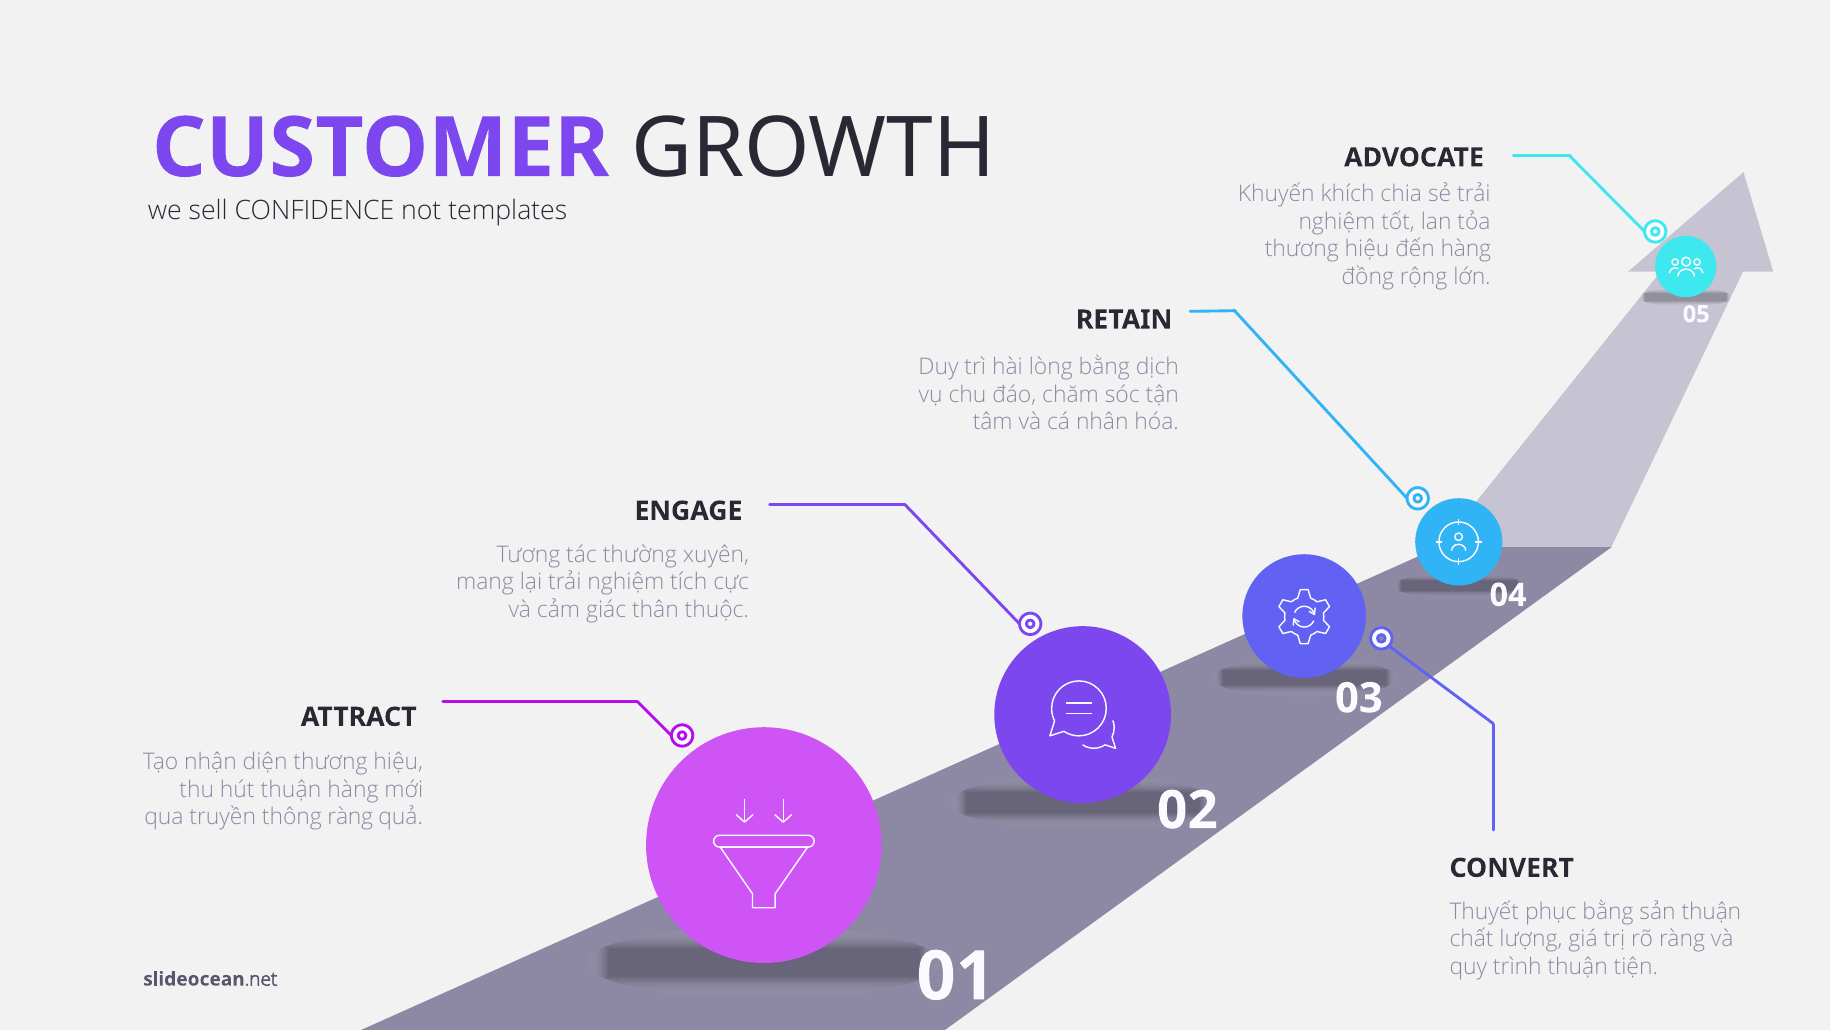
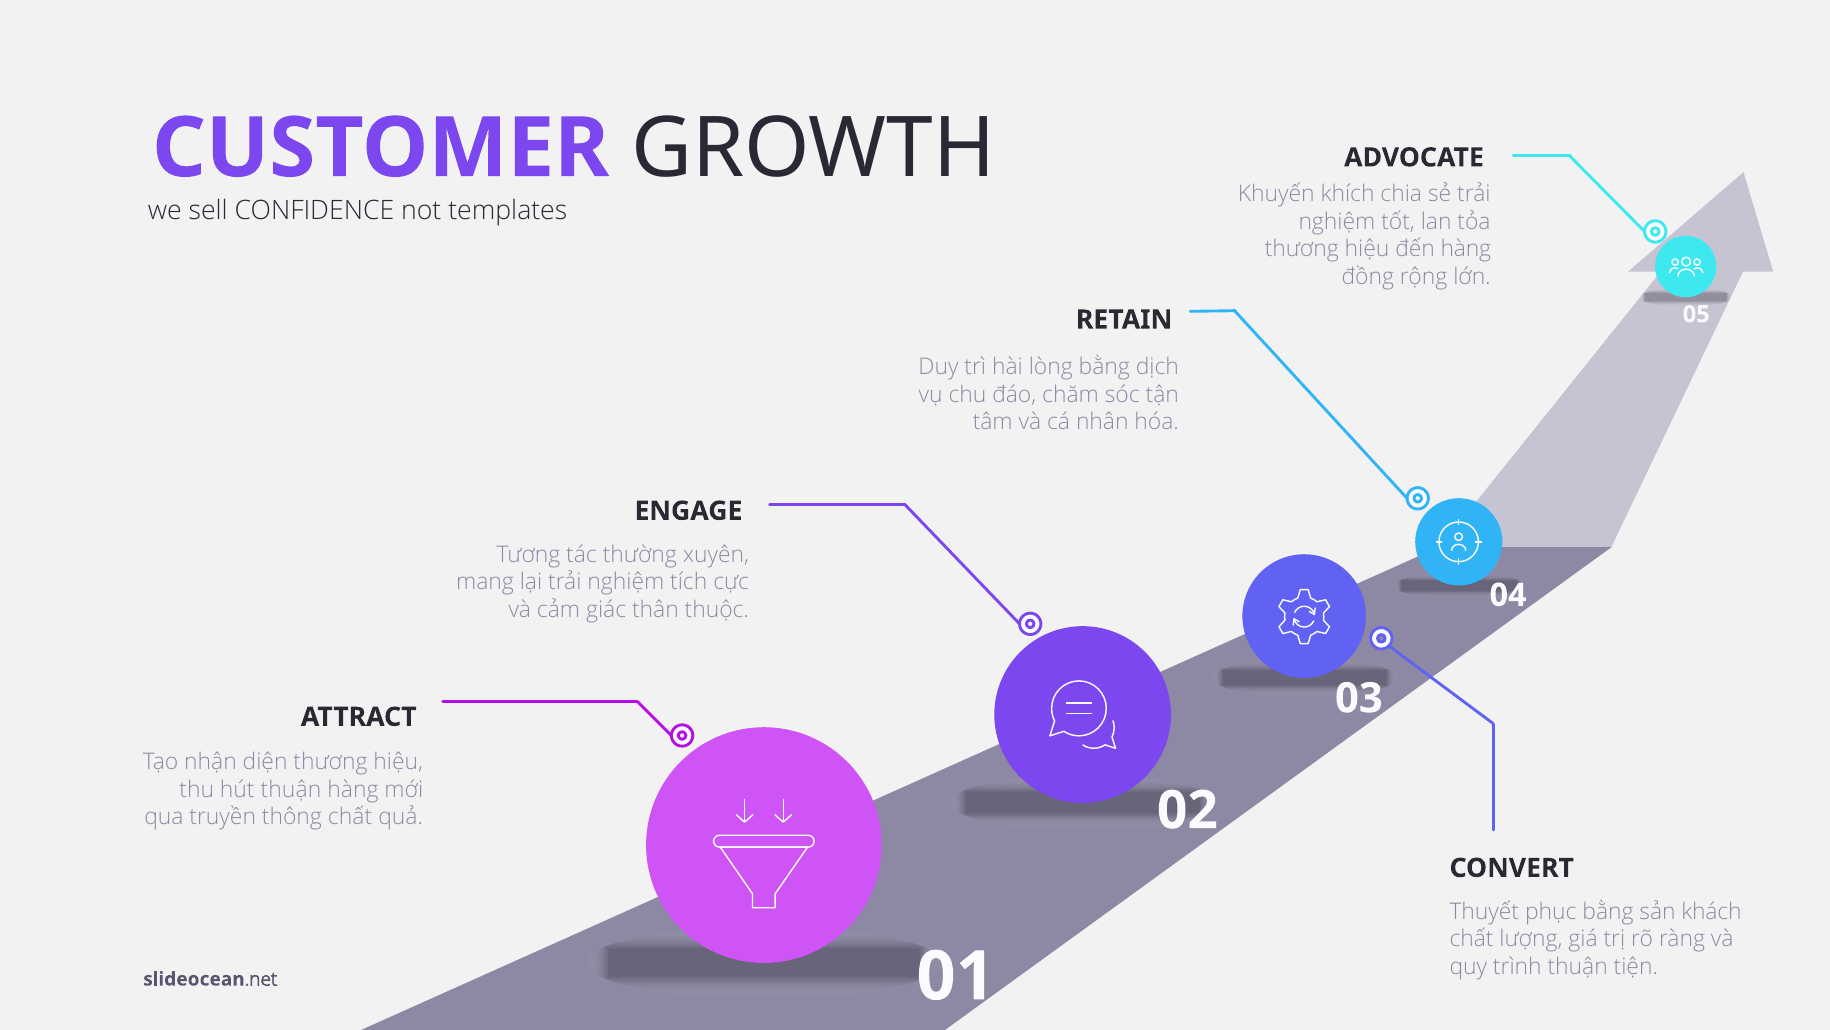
thông ràng: ràng -> chất (350, 817)
sản thuận: thuận -> khách (1711, 911)
